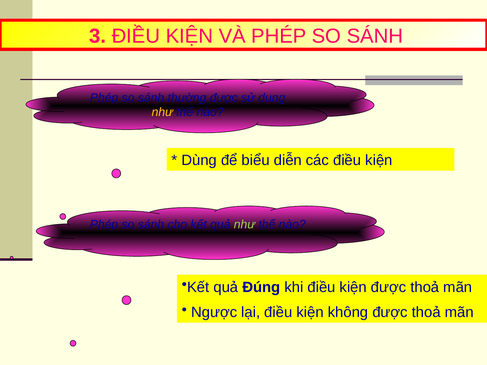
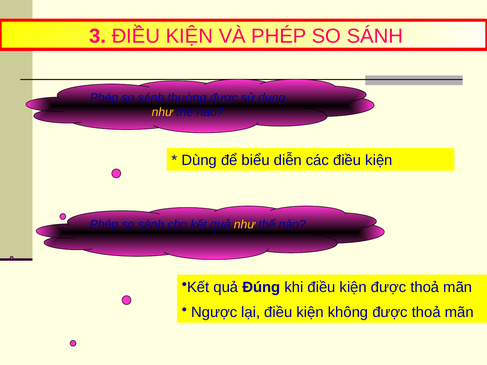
như colour: light green -> yellow (244, 225)
